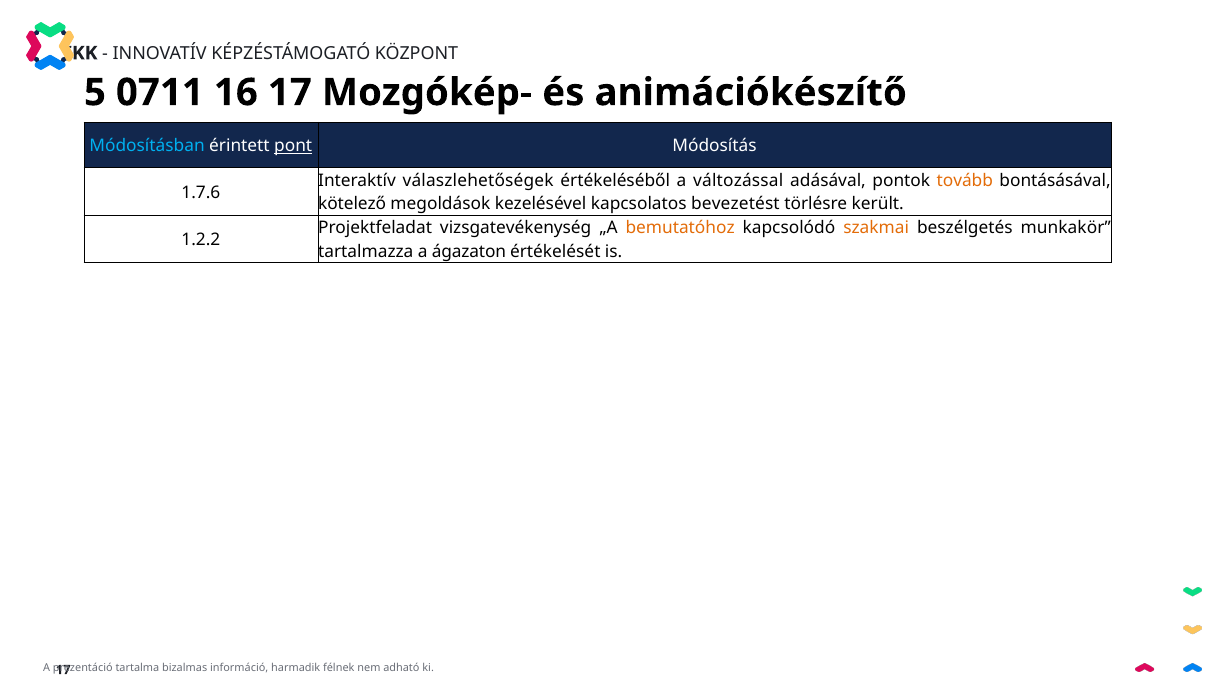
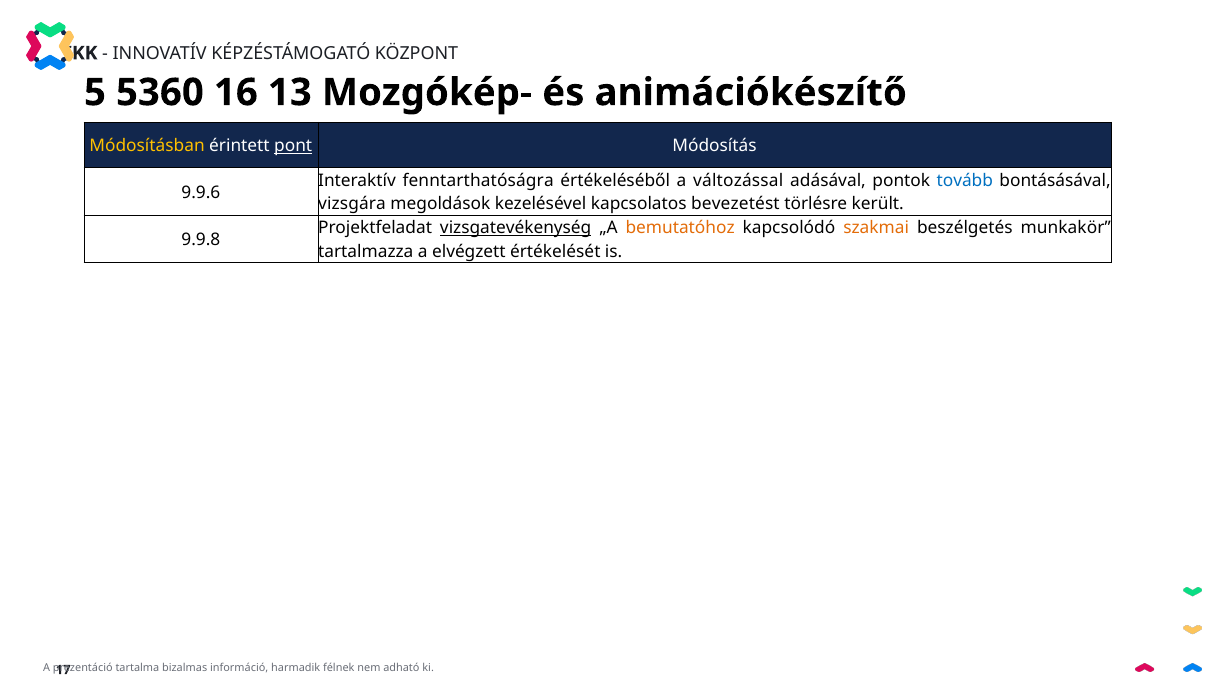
0711: 0711 -> 5360 (160, 93)
16 17: 17 -> 13 (290, 93)
Módosításban colour: light blue -> yellow (147, 146)
válaszlehetőségek: válaszlehetőségek -> fenntarthatóságra (478, 181)
tovább colour: orange -> blue (965, 181)
1.7.6: 1.7.6 -> 9.9.6 (201, 192)
kötelező: kötelező -> vizsgára (352, 204)
vizsgatevékenység underline: none -> present (516, 228)
1.2.2: 1.2.2 -> 9.9.8 (201, 240)
ágazaton: ágazaton -> elvégzett (469, 252)
